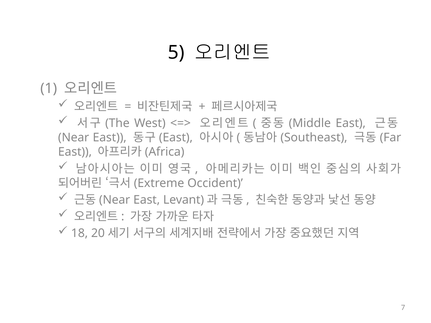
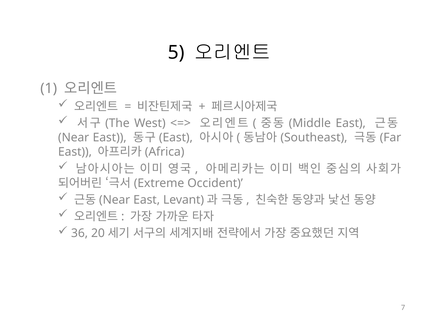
18: 18 -> 36 (80, 234)
